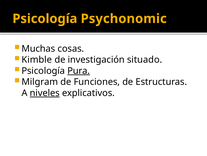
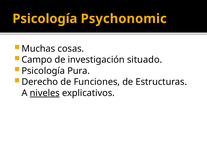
Kimble: Kimble -> Campo (37, 59)
Pura underline: present -> none (79, 71)
Milgram: Milgram -> Derecho (40, 82)
